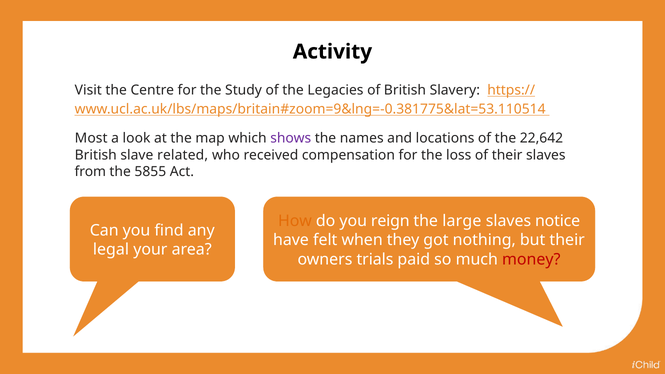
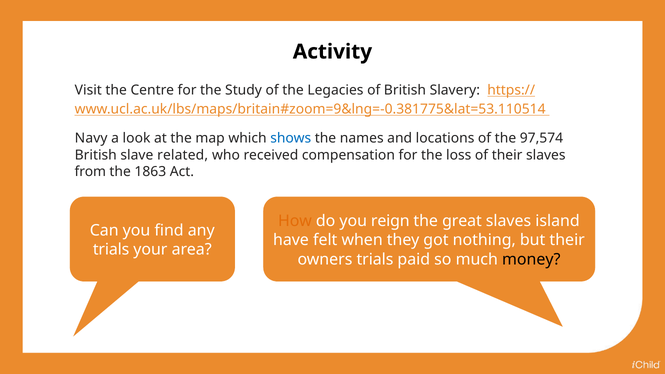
Most: Most -> Navy (91, 138)
shows colour: purple -> blue (291, 138)
22,642: 22,642 -> 97,574 (541, 138)
5855: 5855 -> 1863 (150, 172)
large: large -> great (462, 221)
notice: notice -> island (558, 221)
legal: legal -> trials (111, 250)
money colour: red -> black (531, 259)
